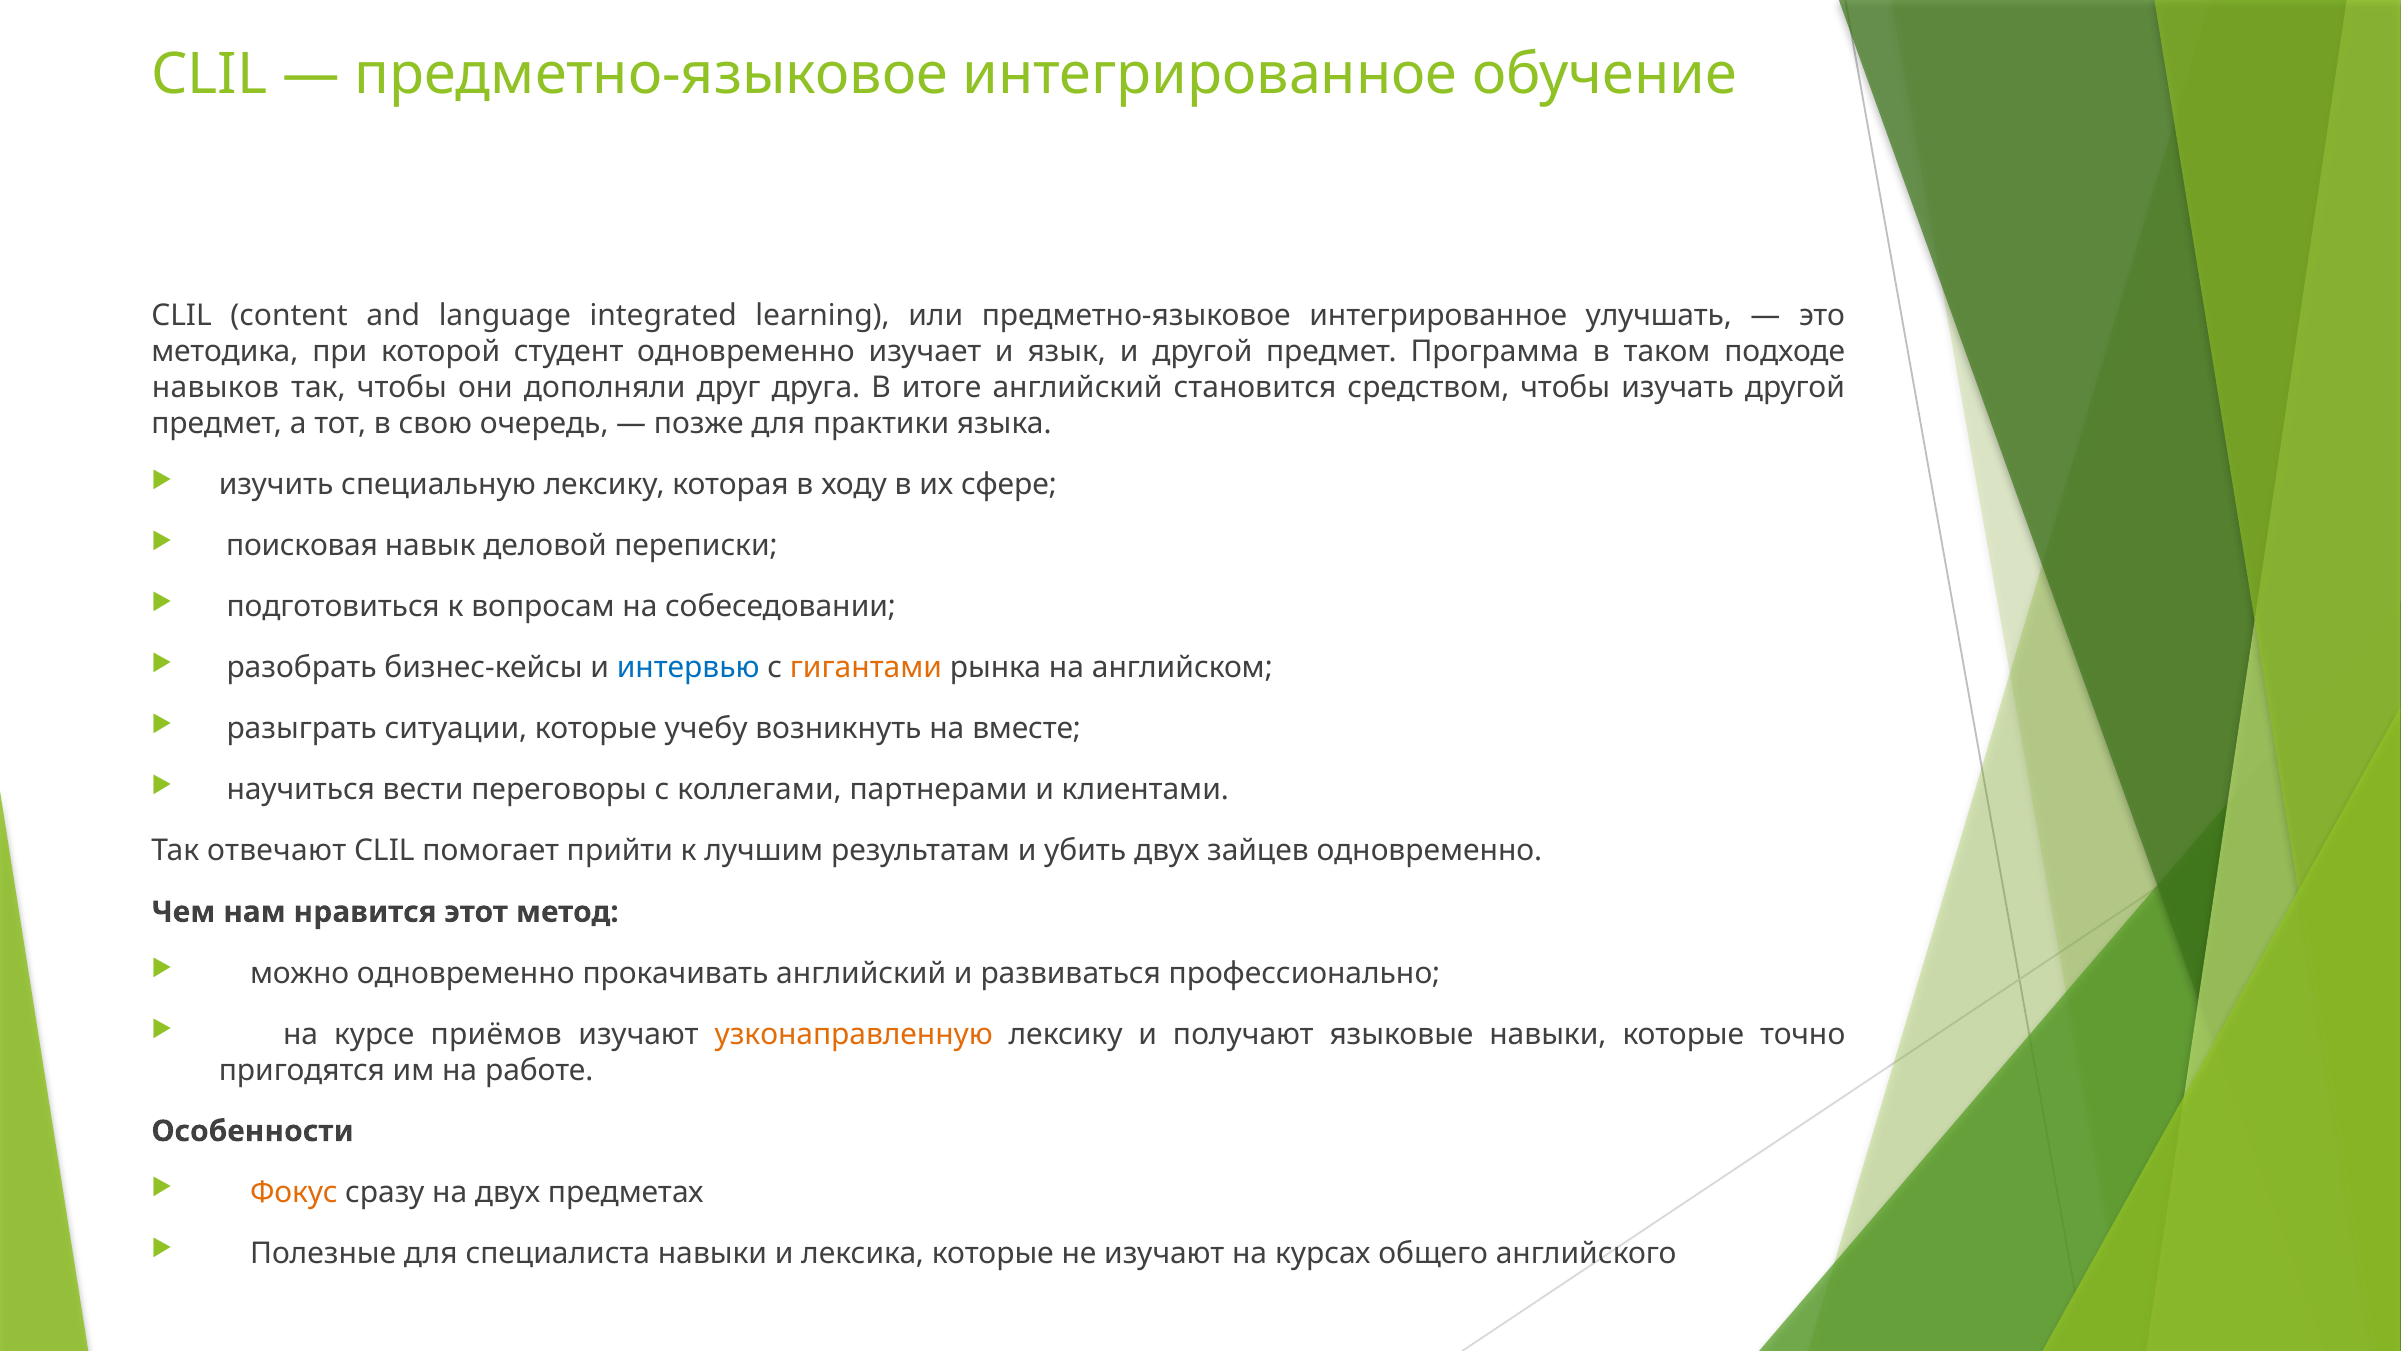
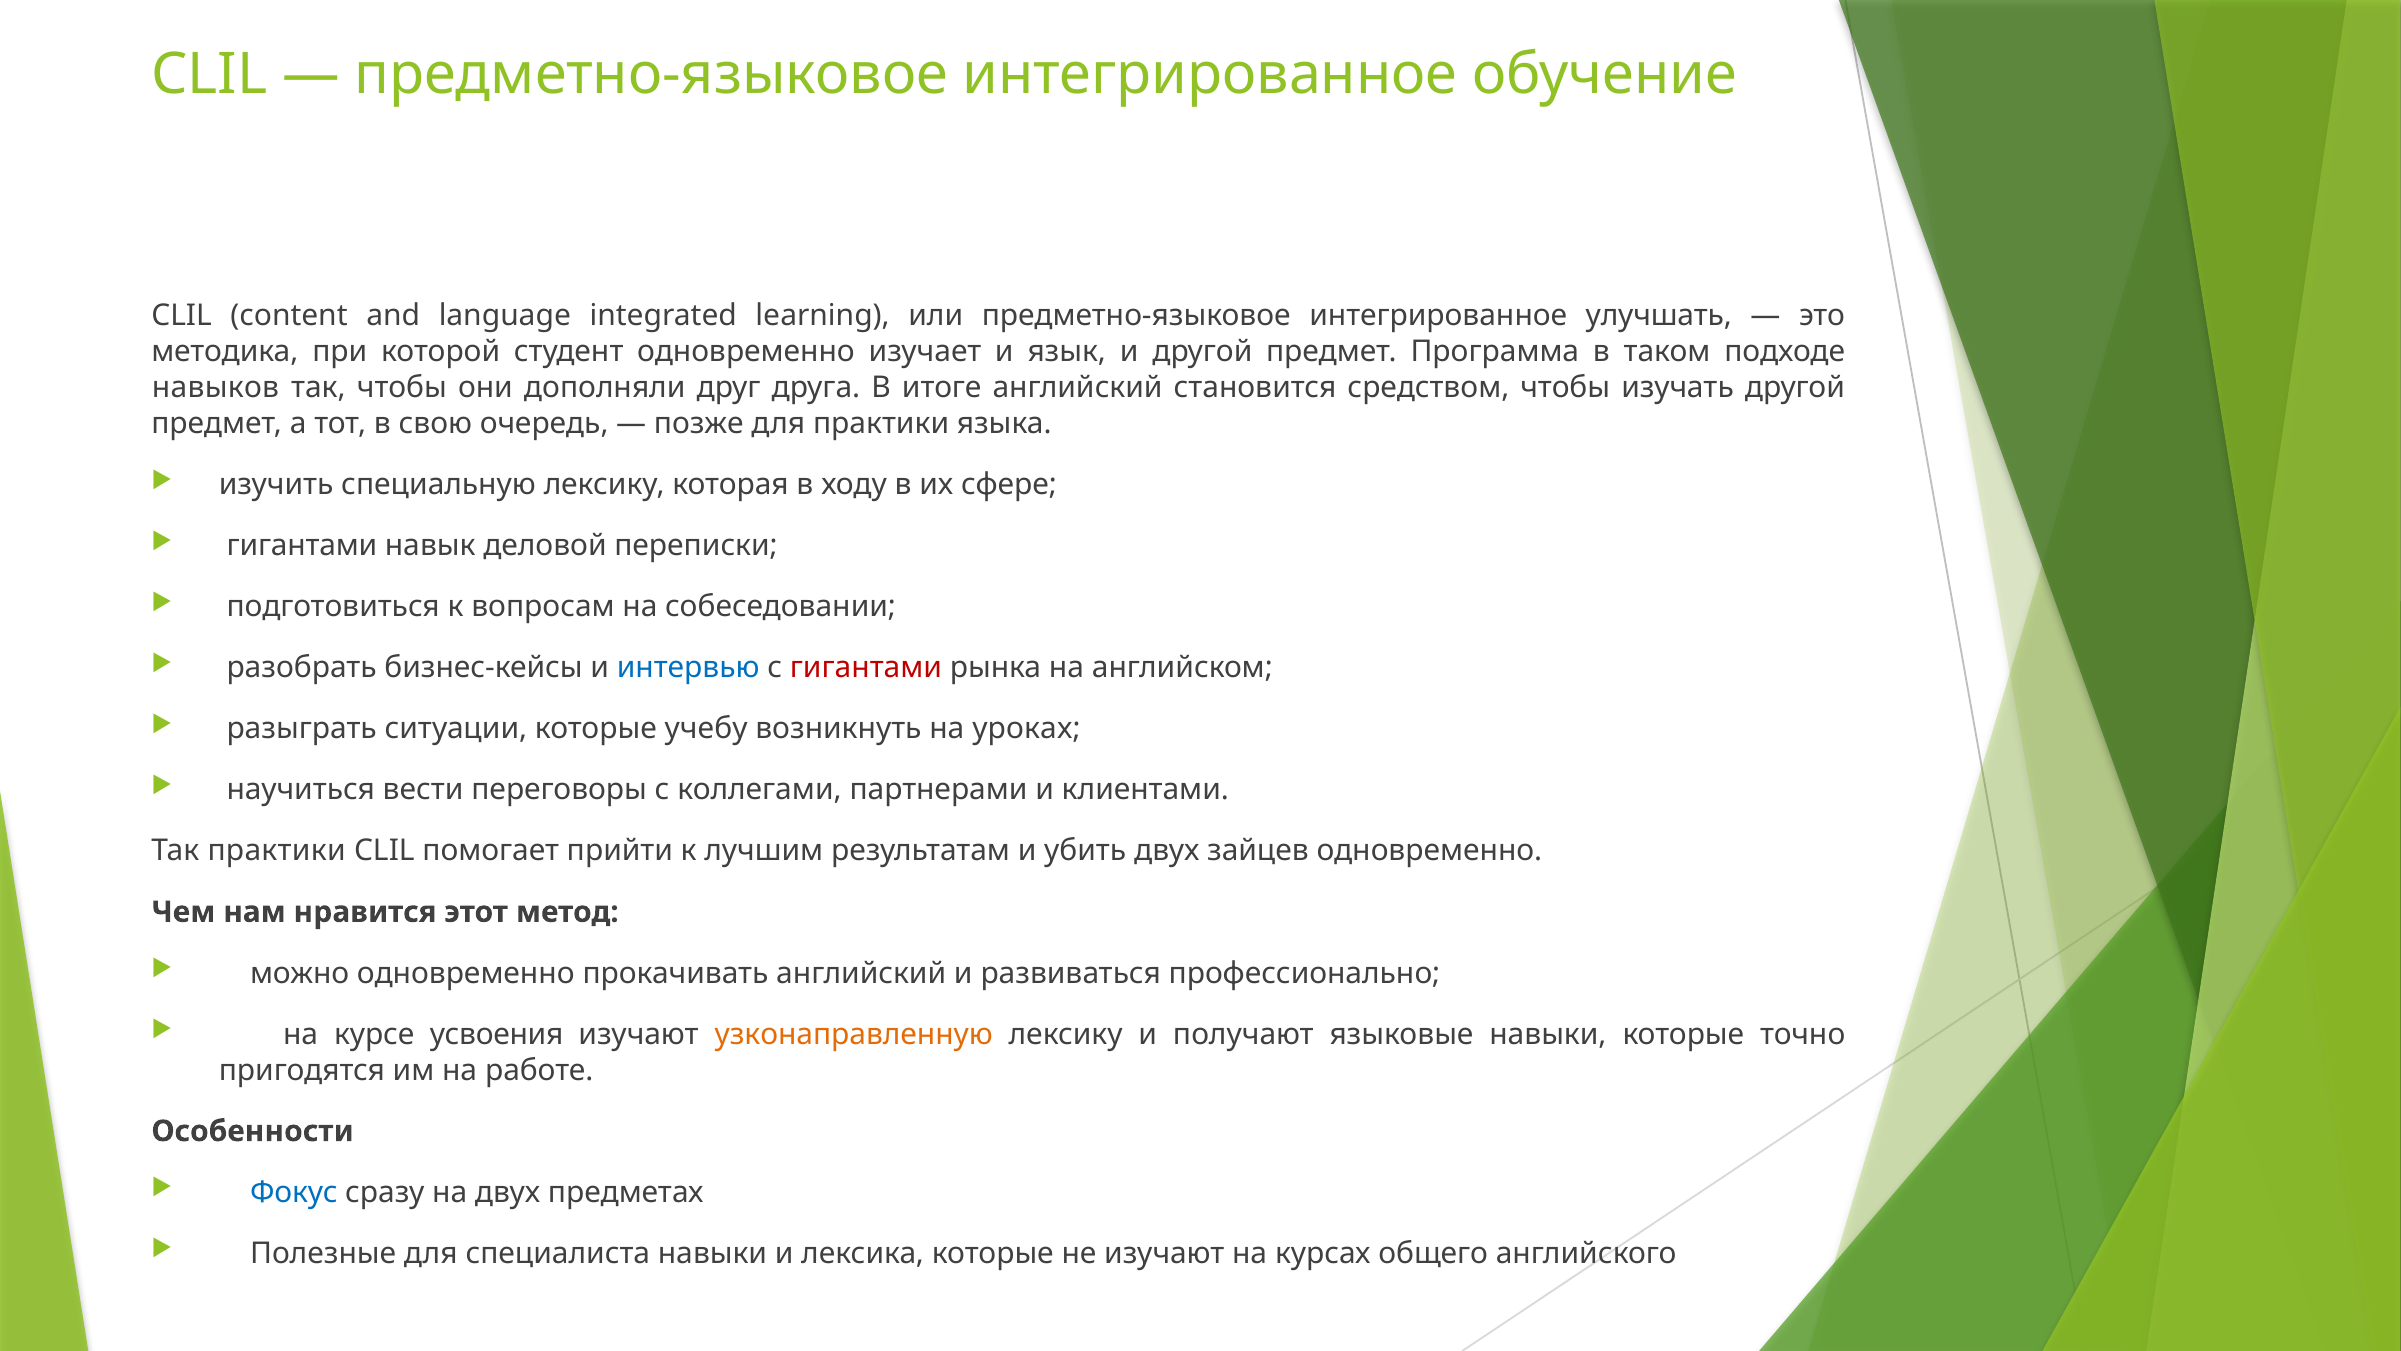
поисковая: поисковая -> гигантами (302, 545)
гигантами colour: orange -> red (866, 668)
вместе: вместе -> уроках (1026, 729)
Так отвечают: отвечают -> практики (277, 851)
приёмов: приёмов -> усвоения (497, 1034)
Фокус colour: orange -> blue (294, 1192)
